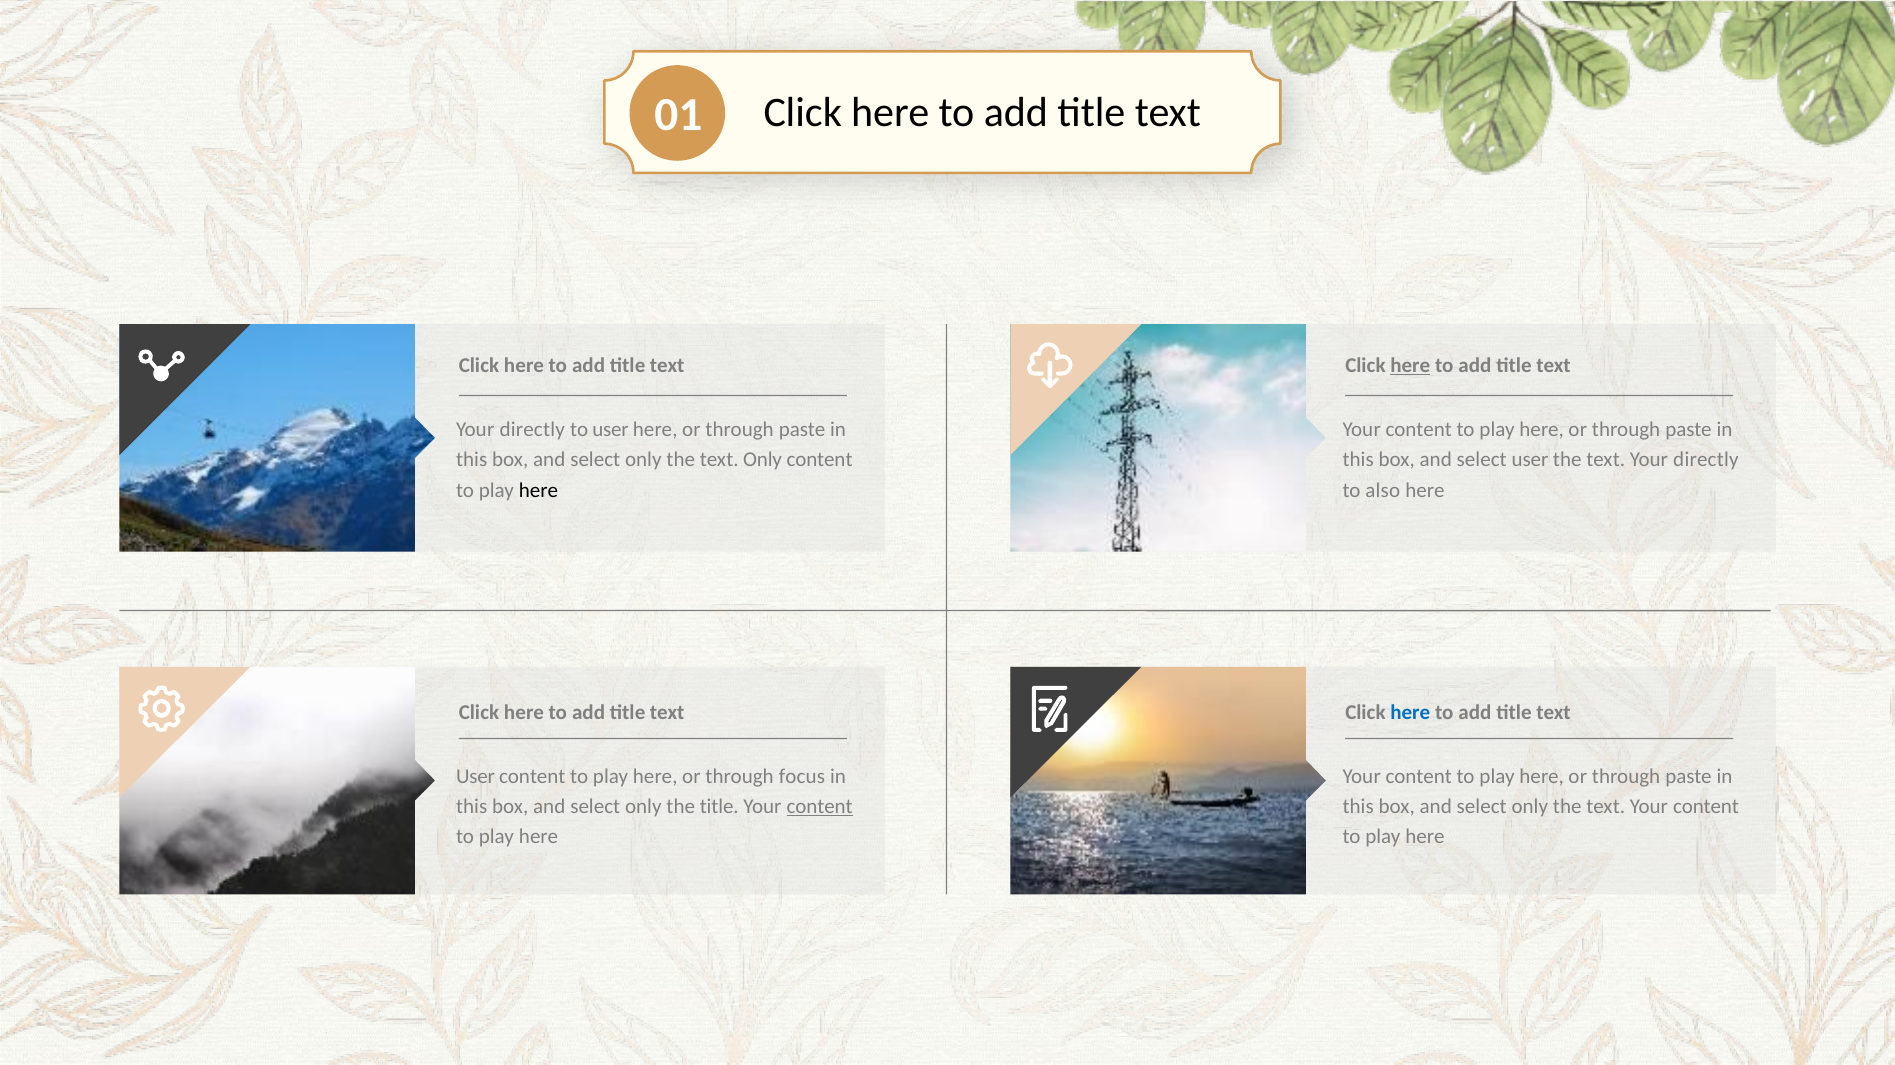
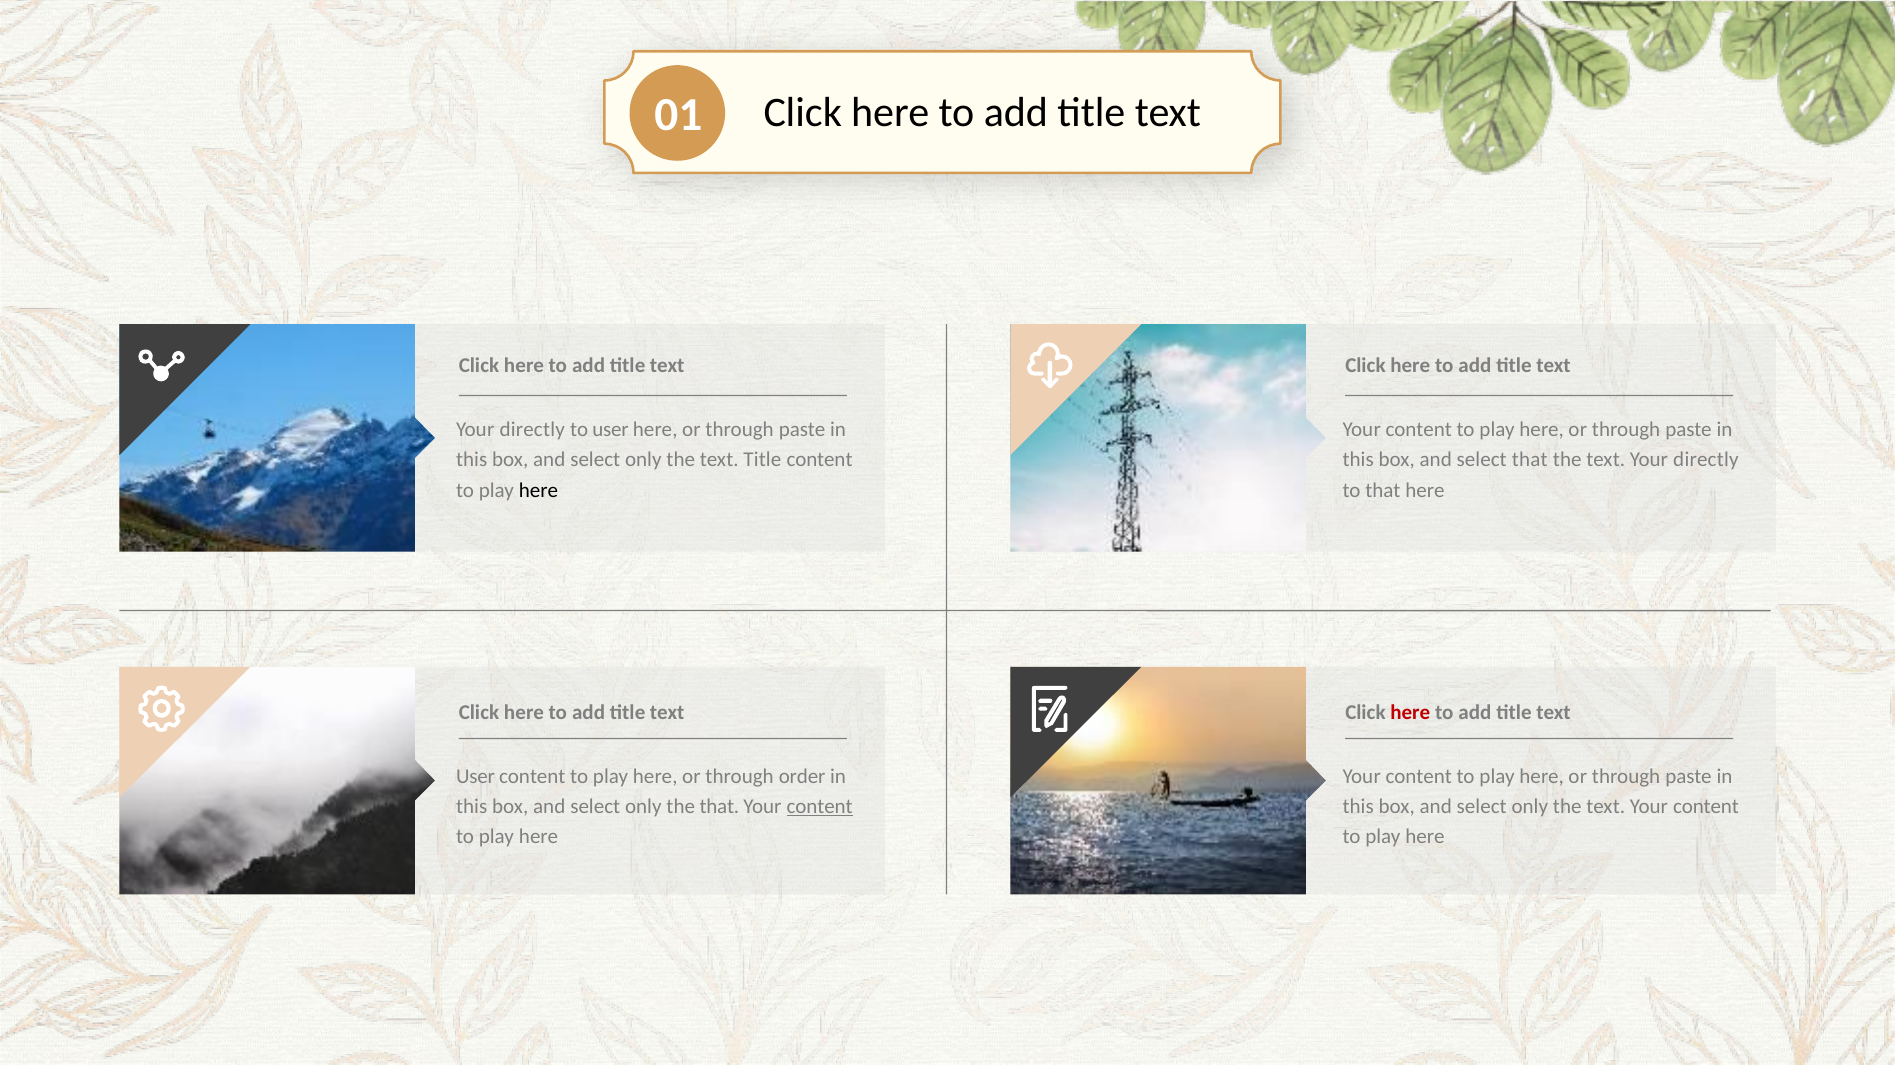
here underline: present -> none (1410, 366)
text Only: Only -> Title (762, 460)
select user: user -> that (1530, 460)
to also: also -> that (1383, 490)
here colour: blue -> red (1410, 713)
focus: focus -> order (802, 777)
the title: title -> that (719, 807)
